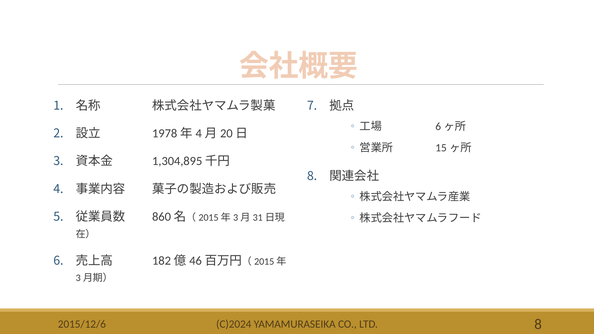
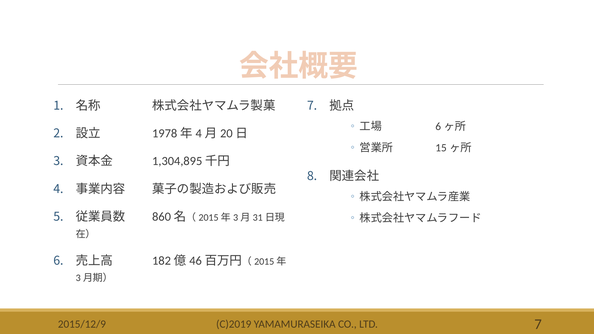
C)2024: C)2024 -> C)2019 (234, 324)
LTD 8: 8 -> 7 (538, 325)
2015/12/6: 2015/12/6 -> 2015/12/9 (82, 324)
